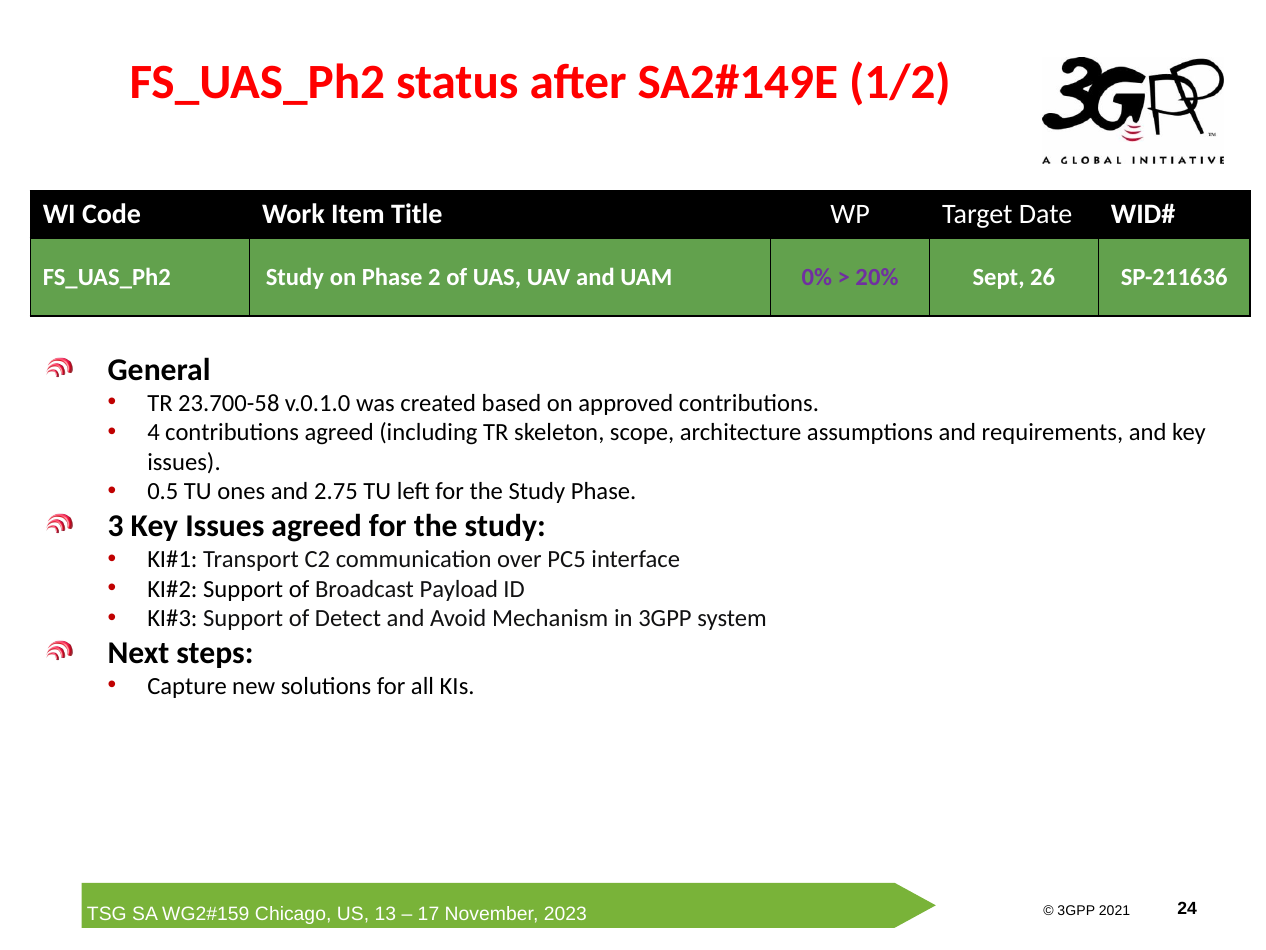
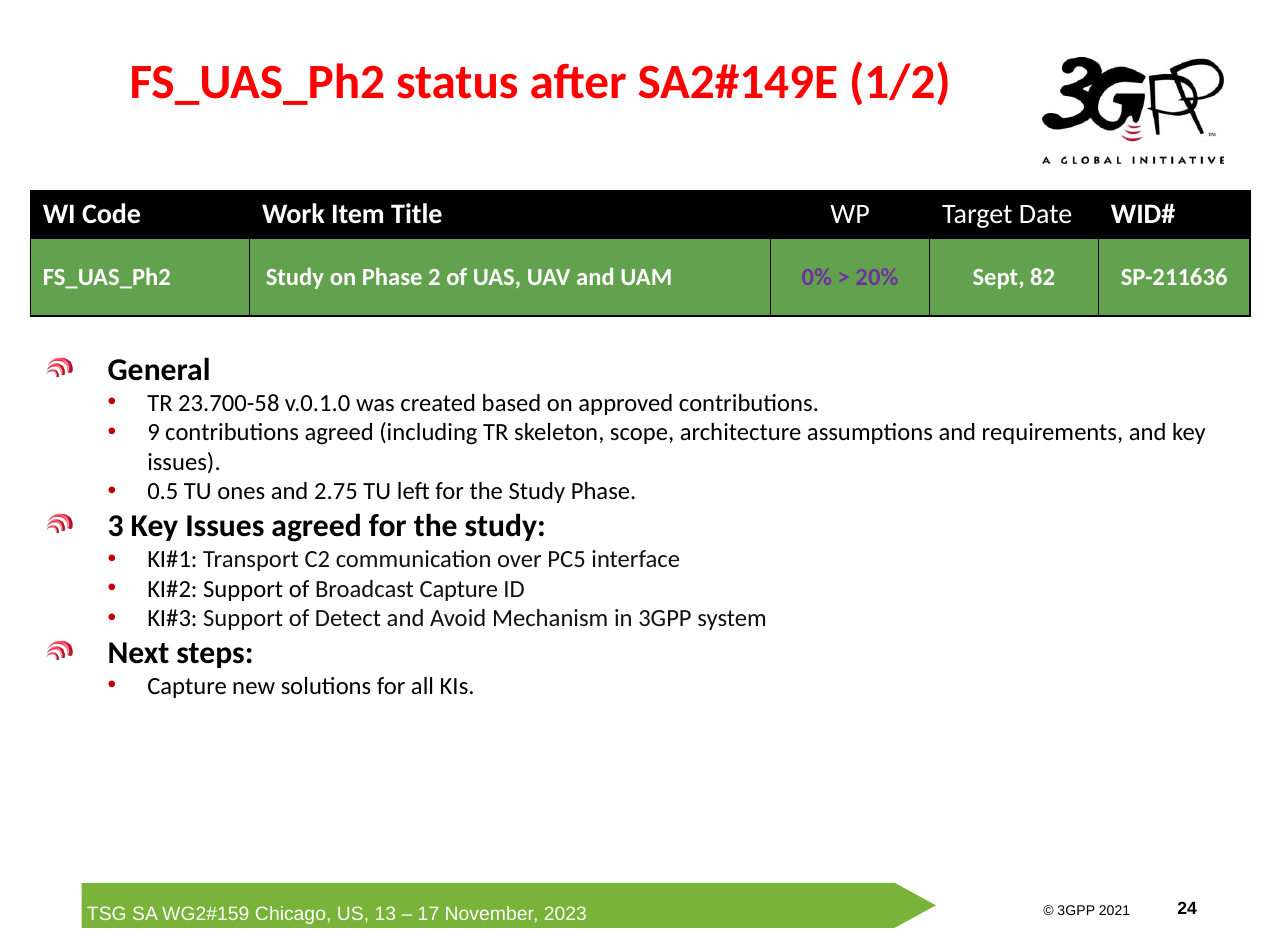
26: 26 -> 82 (1043, 277)
4: 4 -> 9 (154, 432)
Broadcast Payload: Payload -> Capture (459, 589)
